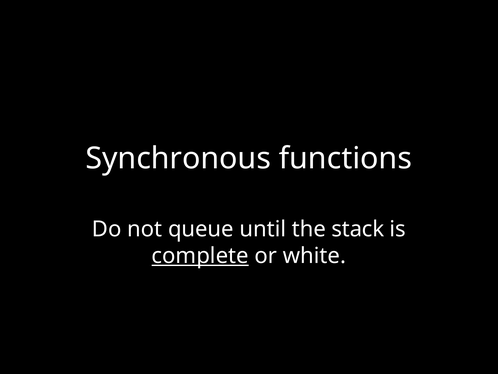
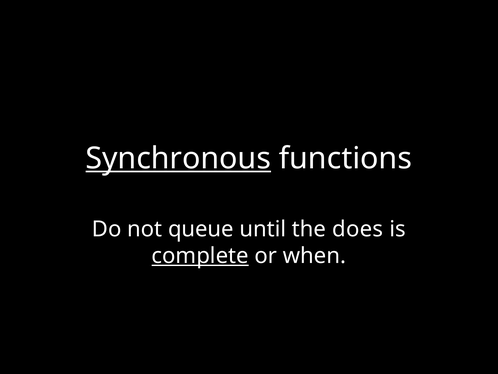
Synchronous underline: none -> present (178, 158)
stack: stack -> does (358, 229)
white: white -> when (314, 256)
